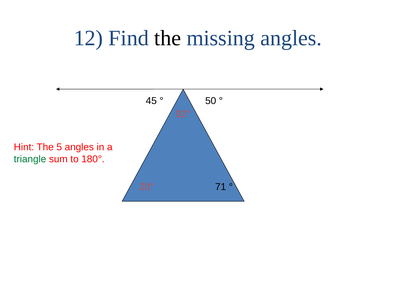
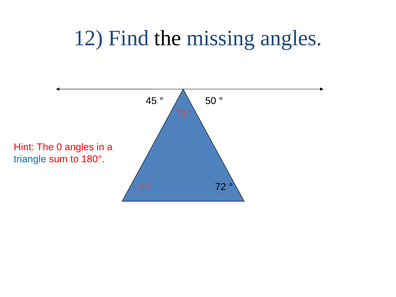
92°: 92° -> 74° (183, 114)
5: 5 -> 0 (59, 147)
triangle colour: green -> blue (30, 159)
71: 71 -> 72 (221, 187)
